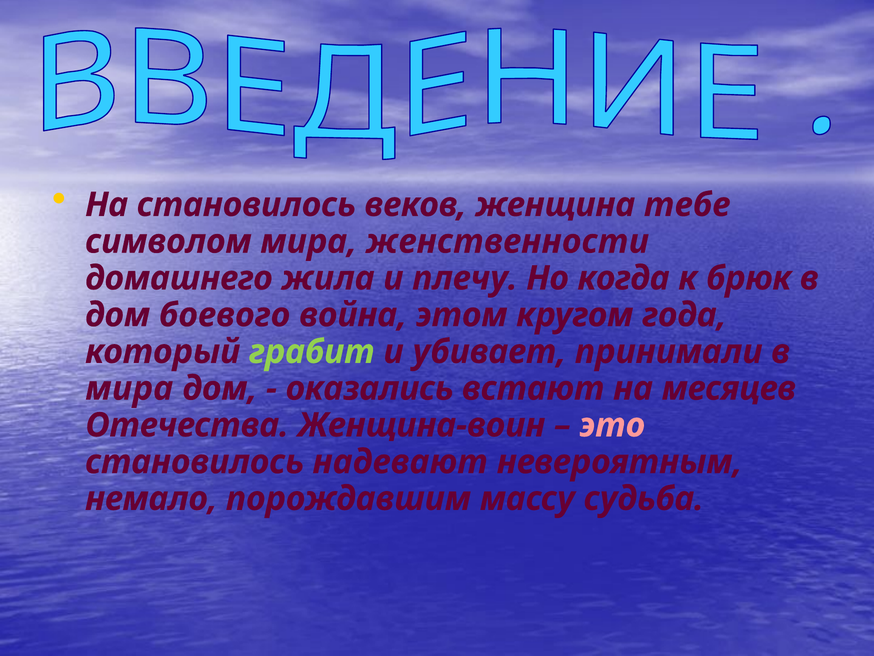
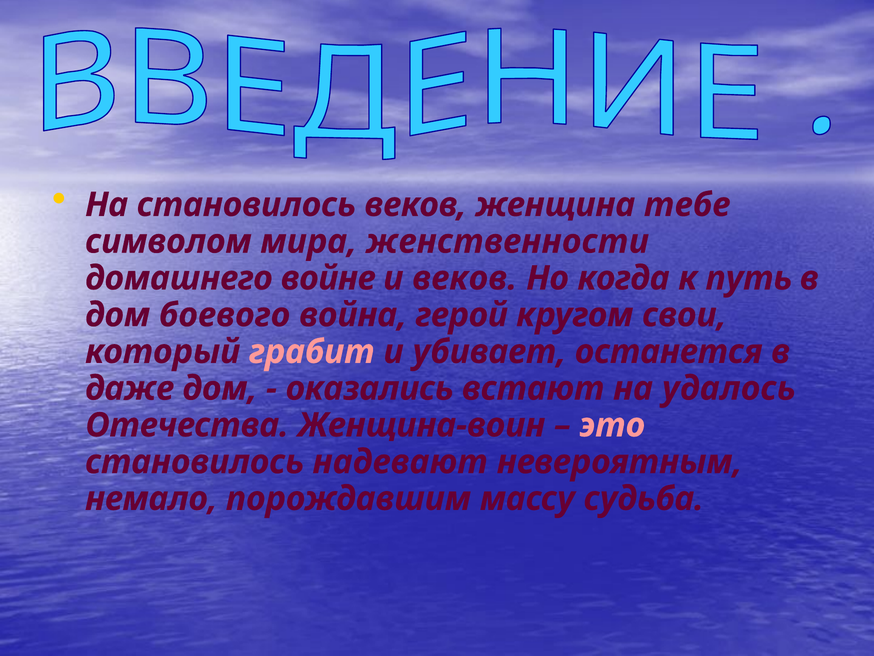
жила: жила -> войне (328, 278)
и плечу: плечу -> веков (465, 278)
брюк: брюк -> путь (749, 278)
этом: этом -> герой (462, 315)
года: года -> свои (684, 315)
грабит colour: light green -> pink (312, 351)
принимали: принимали -> останется (669, 351)
мира: мира -> даже (130, 388)
месяцев: месяцев -> удалось (729, 388)
